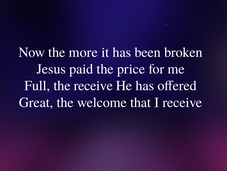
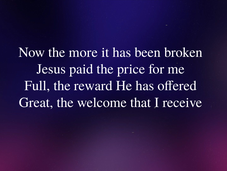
the receive: receive -> reward (93, 85)
